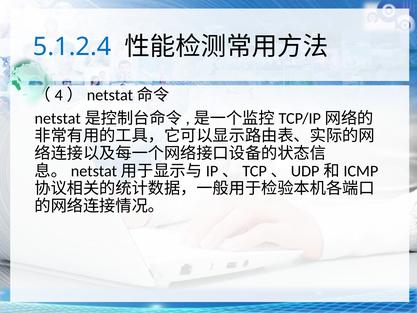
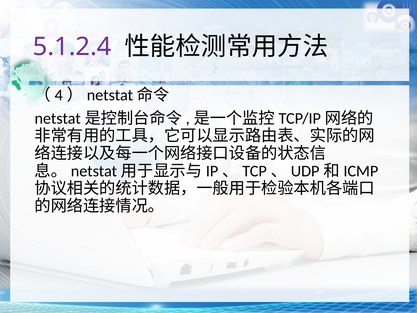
5.1.2.4 colour: blue -> purple (72, 47)
